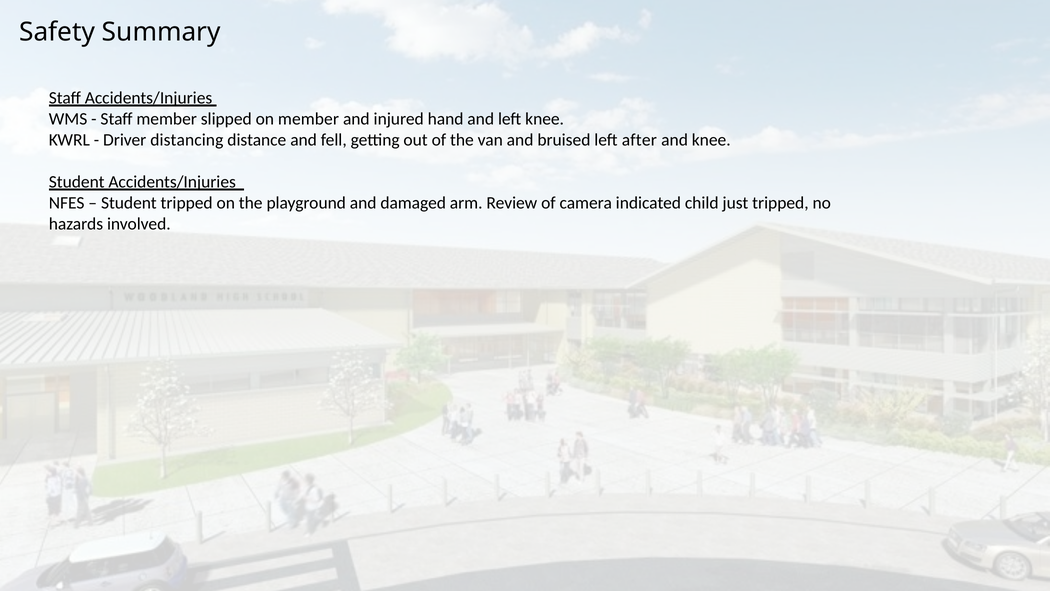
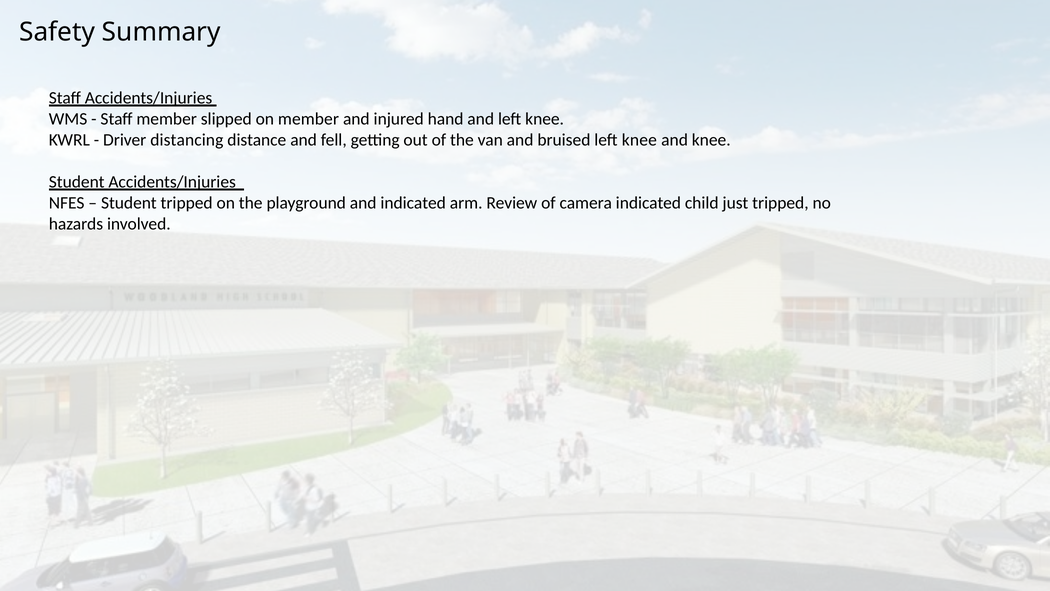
bruised left after: after -> knee (639, 140)
and damaged: damaged -> indicated (413, 203)
